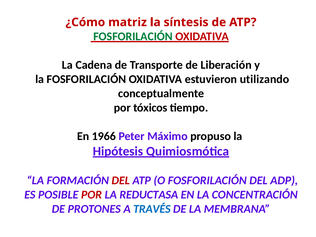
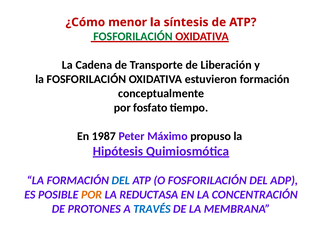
matriz: matriz -> menor (128, 22)
estuvieron utilizando: utilizando -> formación (265, 79)
tóxicos: tóxicos -> fosfato (150, 108)
1966: 1966 -> 1987 (104, 136)
DEL colour: red -> blue (121, 180)
POR colour: red -> orange (92, 195)
